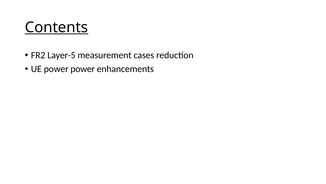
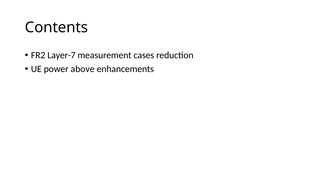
Contents underline: present -> none (56, 27)
Layer-5: Layer-5 -> Layer-7 (61, 55)
power power: power -> above (83, 69)
